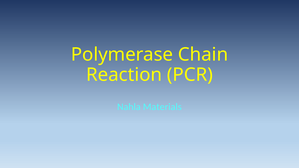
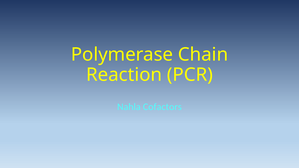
Materials: Materials -> Cofactors (162, 107)
